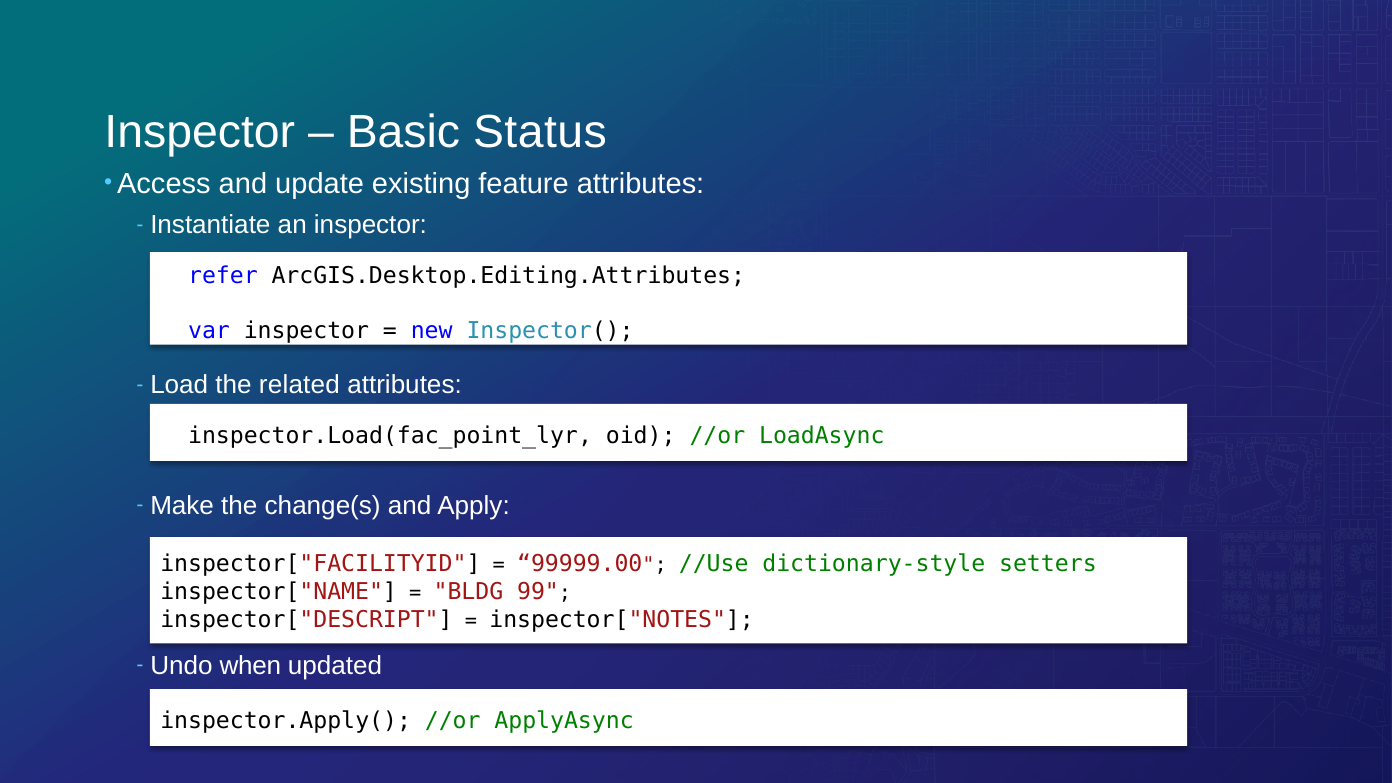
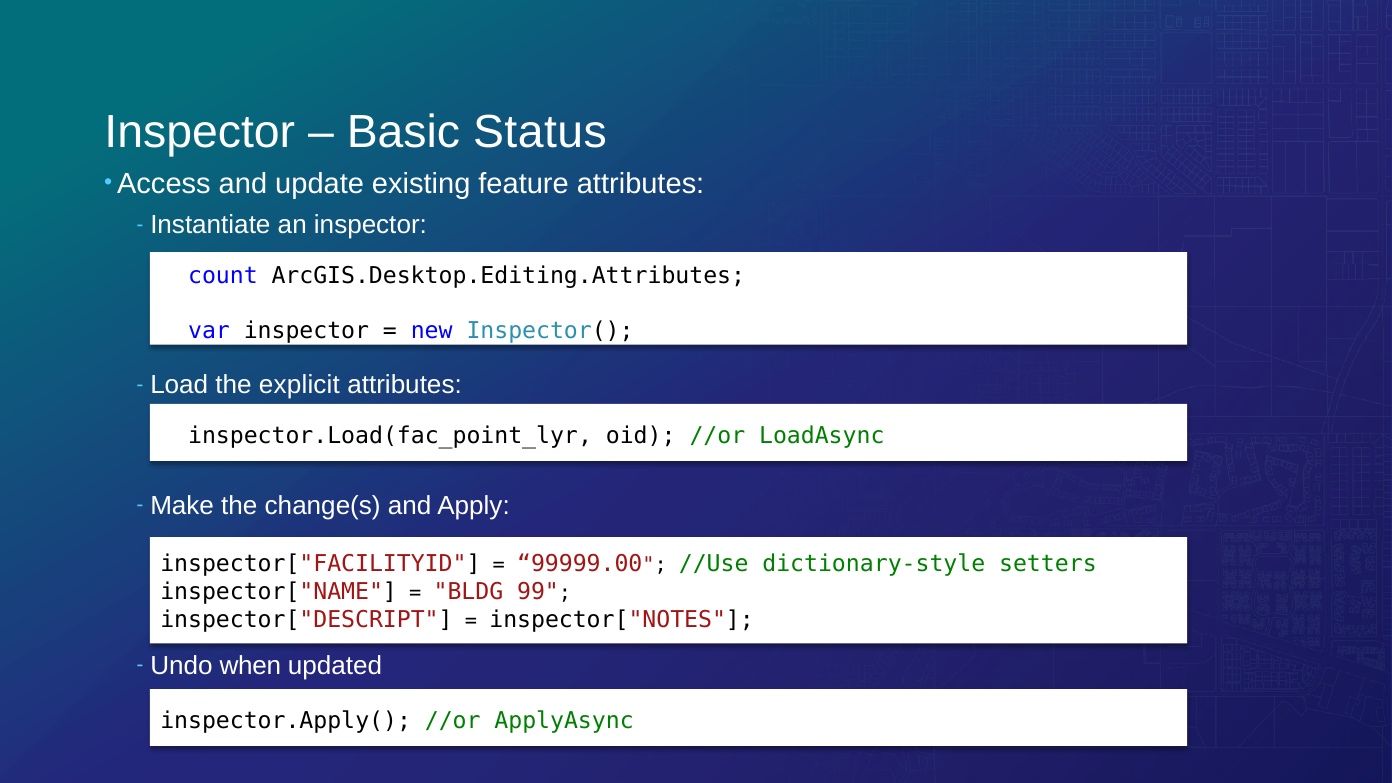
refer: refer -> count (223, 276)
related: related -> explicit (299, 385)
